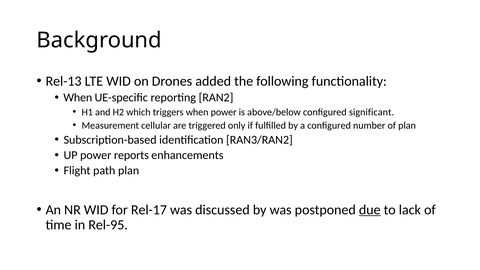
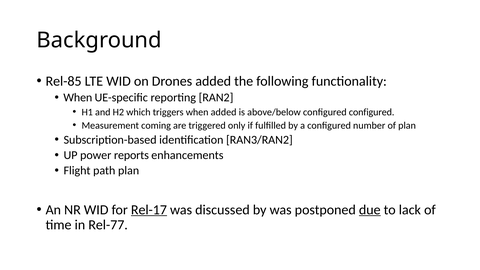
Rel-13: Rel-13 -> Rel-85 (64, 81)
when power: power -> added (224, 112)
configured significant: significant -> configured (372, 112)
cellular: cellular -> coming (156, 125)
Rel-17 underline: none -> present (149, 210)
Rel-95: Rel-95 -> Rel-77 (108, 225)
